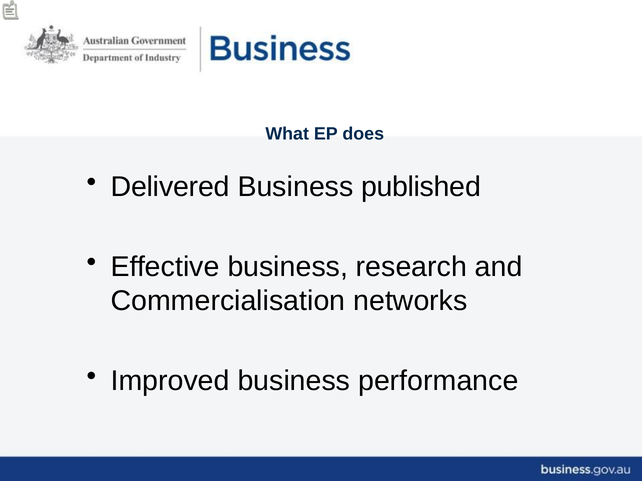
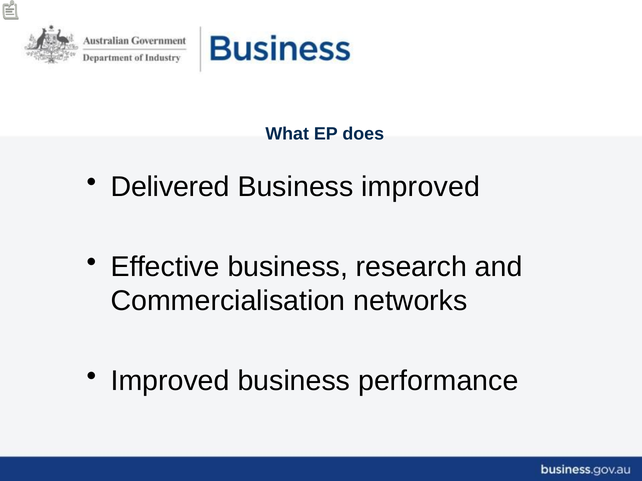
Business published: published -> improved (421, 187)
